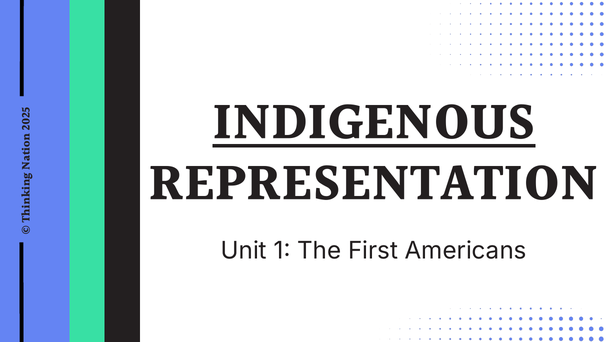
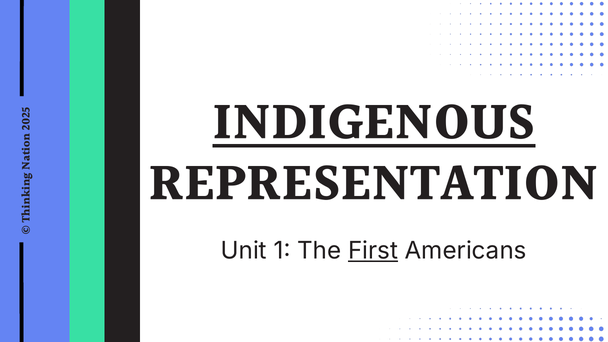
First underline: none -> present (373, 251)
